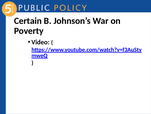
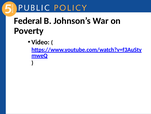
Certain: Certain -> Federal (28, 21)
